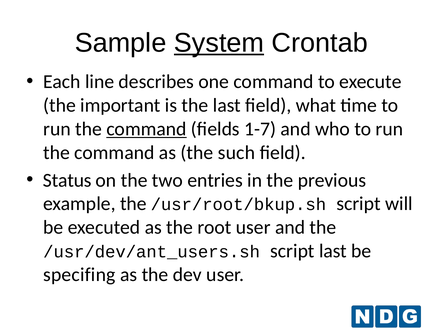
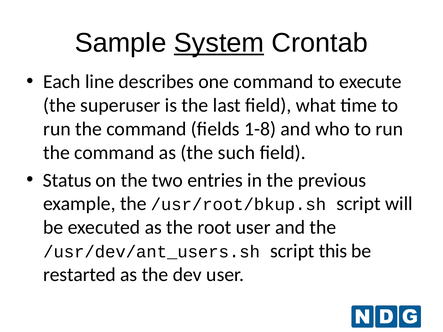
important: important -> superuser (120, 105)
command underline: present -> none (146, 129)
1-7: 1-7 -> 1-8 (260, 129)
script last: last -> this (333, 251)
specifing: specifing -> restarted (80, 275)
